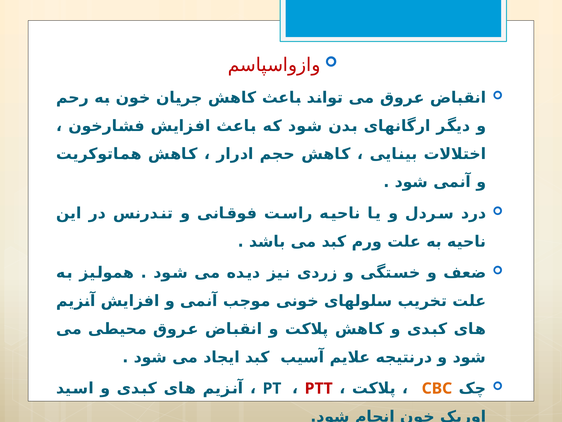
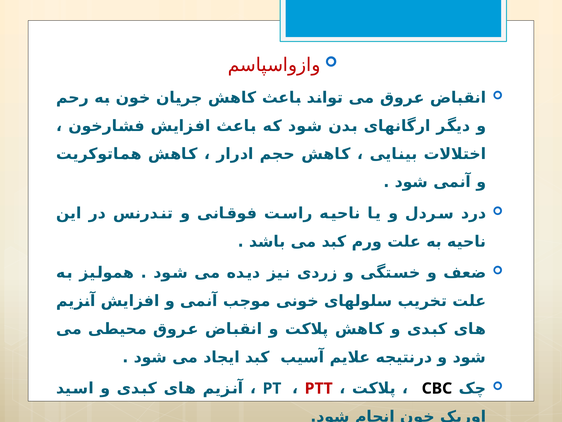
CBC colour: orange -> black (437, 388)
